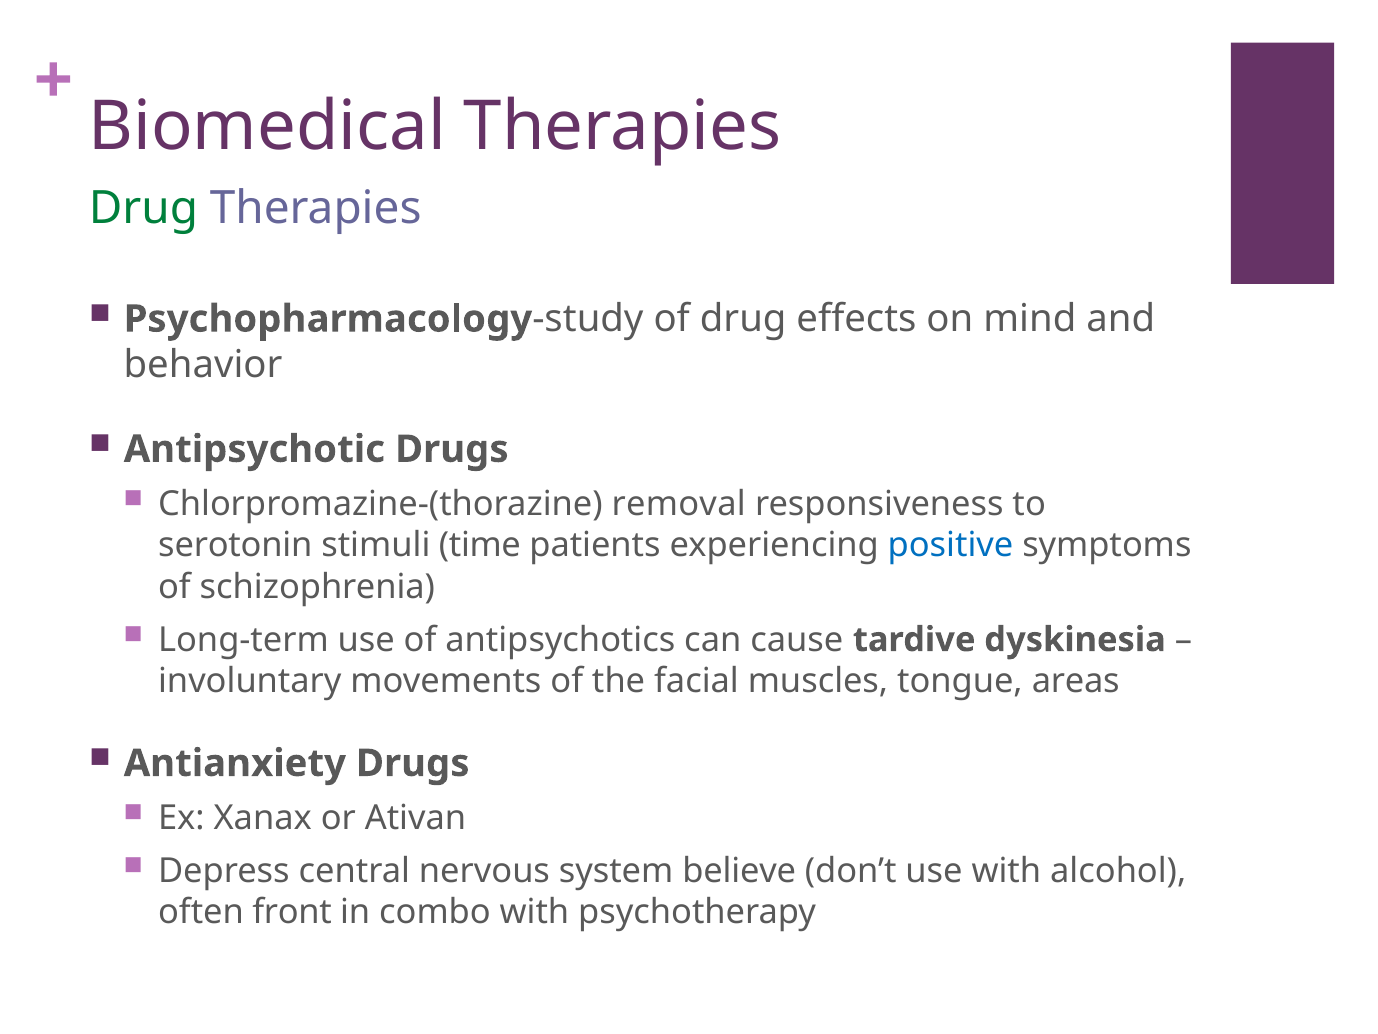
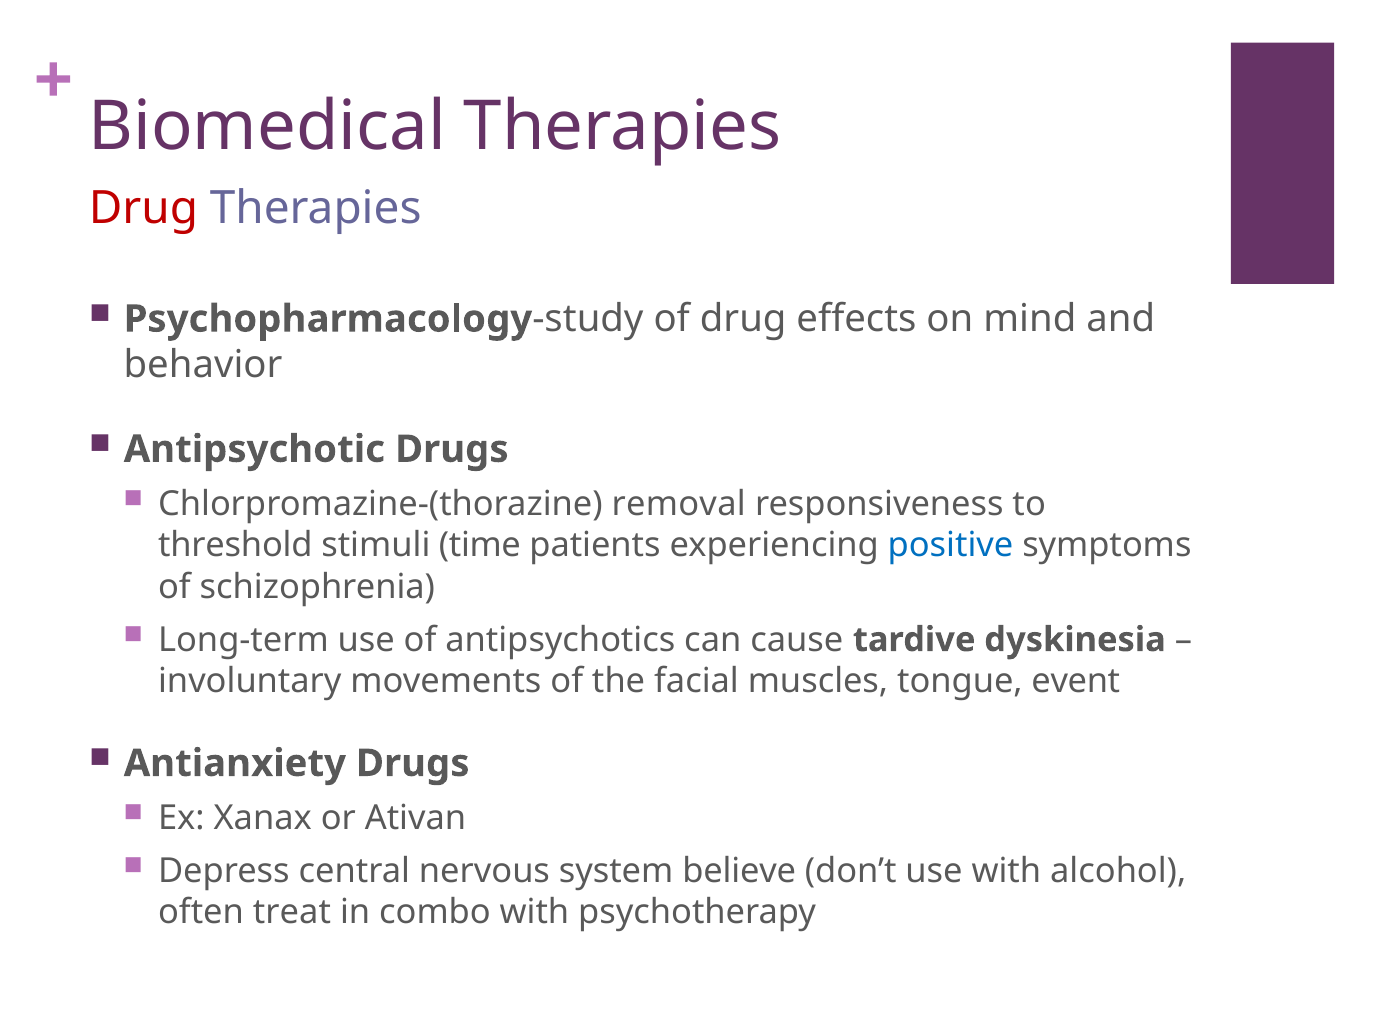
Drug colour: green -> red (143, 208)
serotonin: serotonin -> threshold (235, 545)
areas: areas -> event (1076, 681)
front: front -> treat (292, 912)
